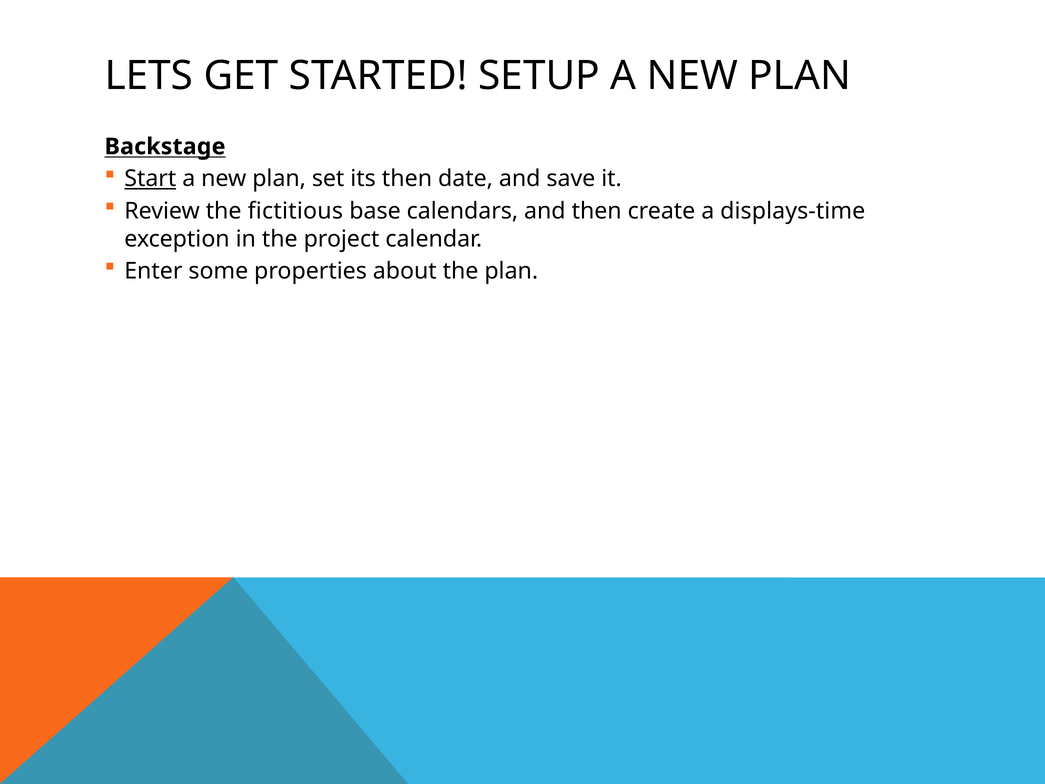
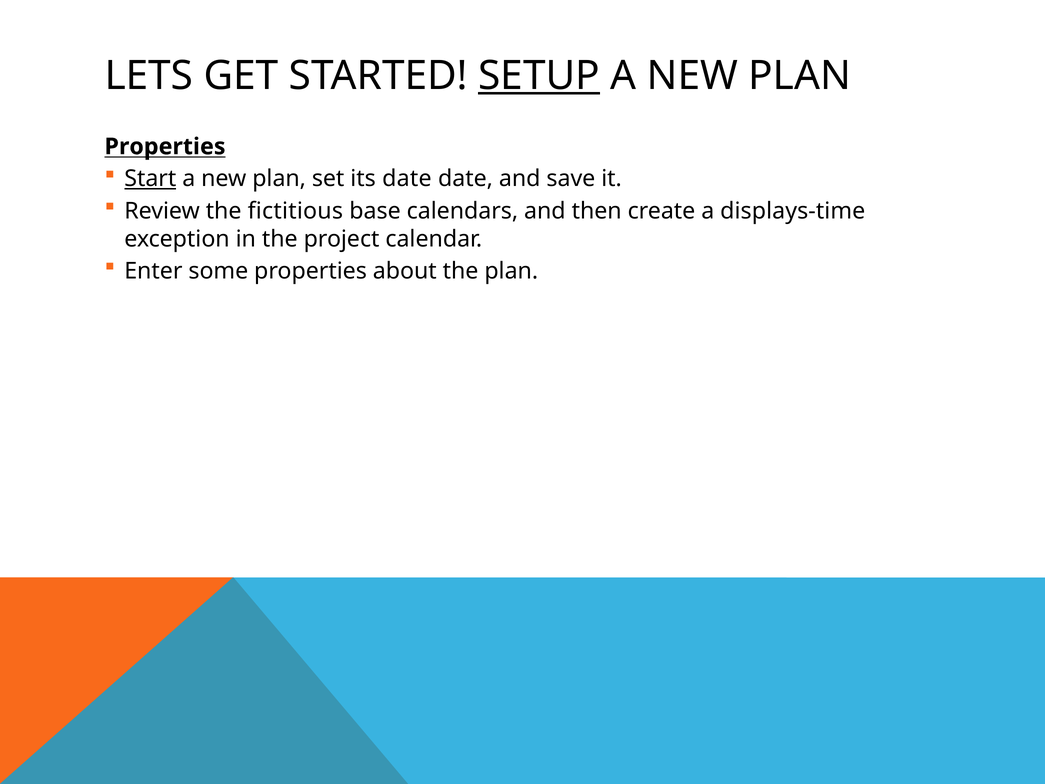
SETUP underline: none -> present (539, 76)
Backstage: Backstage -> Properties (165, 147)
its then: then -> date (407, 179)
